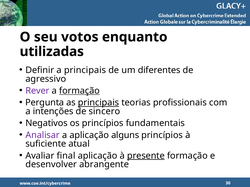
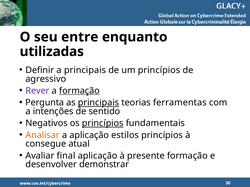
votos: votos -> entre (80, 37)
um diferentes: diferentes -> princípios (159, 70)
profissionais: profissionais -> ferramentas (180, 103)
sincero: sincero -> sentido (104, 112)
princípios underline: none -> present (103, 124)
Analisar colour: purple -> orange (43, 135)
alguns: alguns -> estilos (125, 135)
suficiente: suficiente -> consegue (46, 144)
presente underline: present -> none (146, 156)
abrangente: abrangente -> demonstrar (104, 165)
